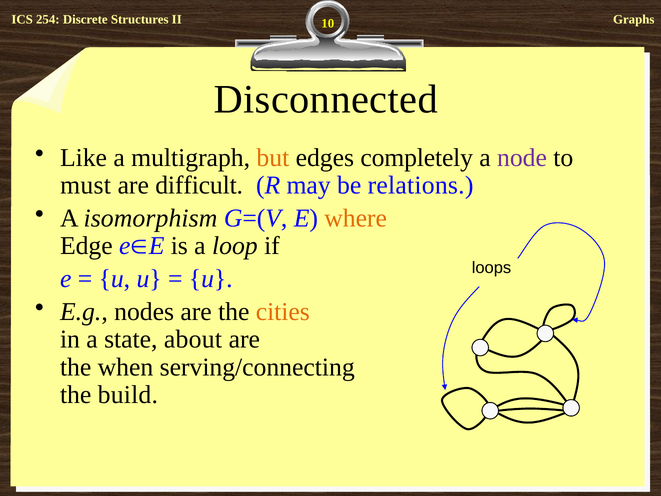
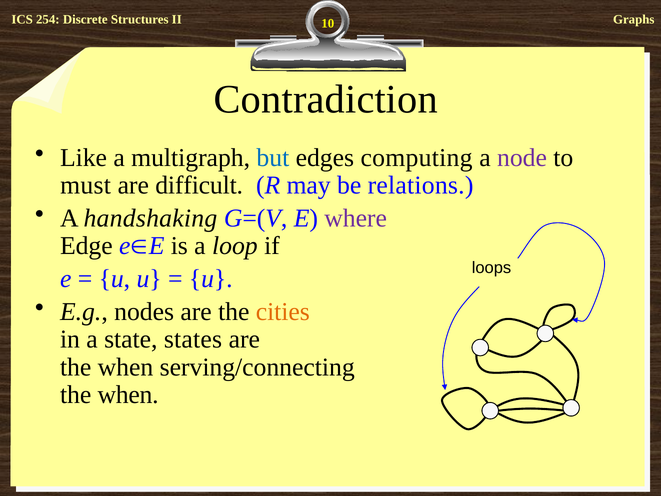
Disconnected: Disconnected -> Contradiction (326, 99)
but colour: orange -> blue (273, 158)
completely: completely -> computing (417, 158)
isomorphism: isomorphism -> handshaking (150, 218)
where colour: orange -> purple (356, 218)
about: about -> states (193, 339)
build: build -> when (128, 395)
